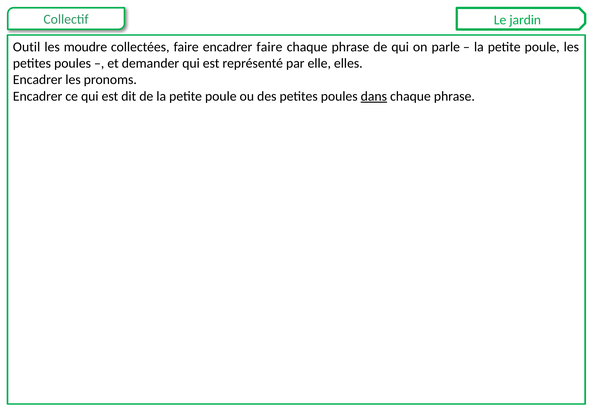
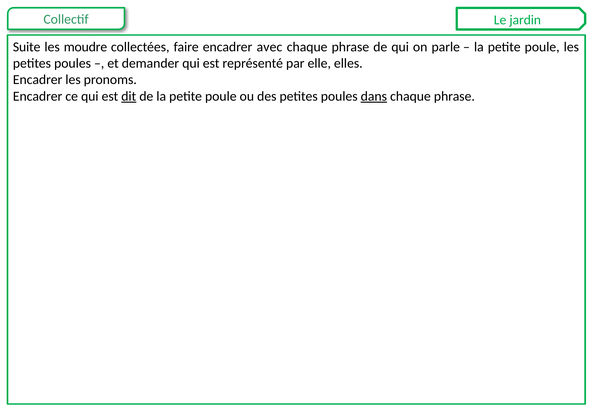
Outil: Outil -> Suite (27, 47)
encadrer faire: faire -> avec (269, 47)
dit underline: none -> present (129, 96)
